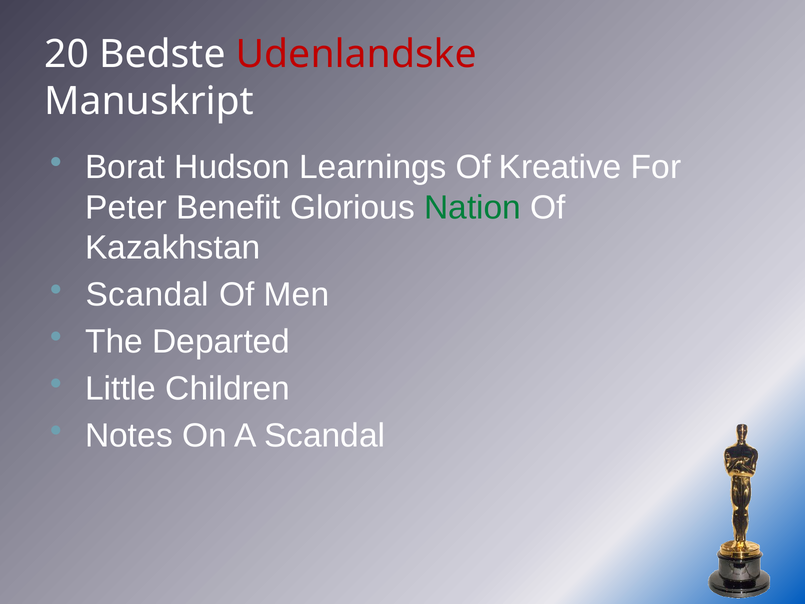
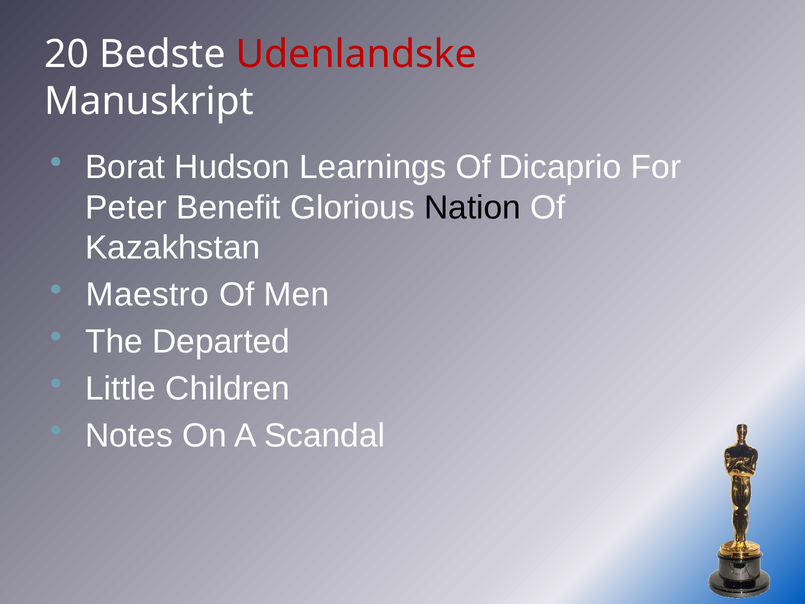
Kreative: Kreative -> Dicaprio (560, 167)
Nation colour: green -> black (473, 208)
Scandal: Scandal -> Maestro (147, 295)
